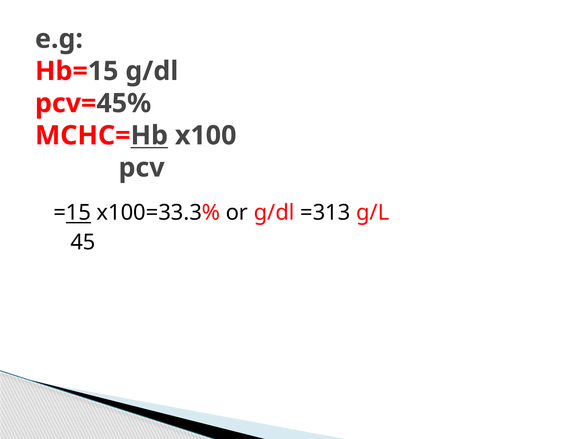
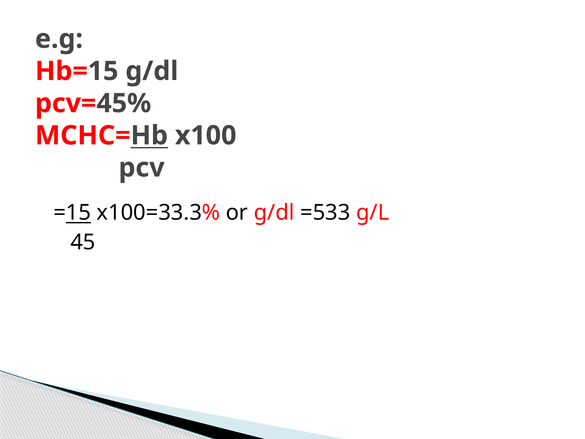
=313: =313 -> =533 (325, 213)
